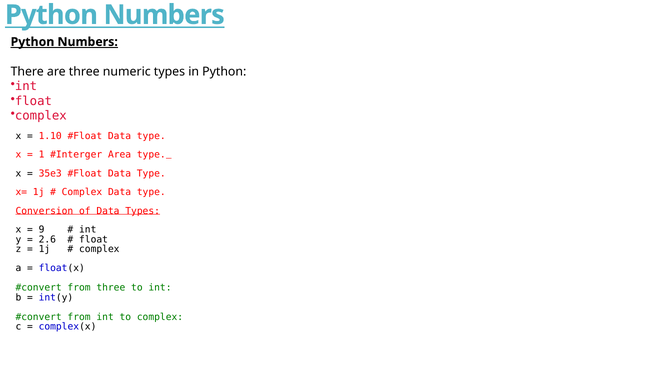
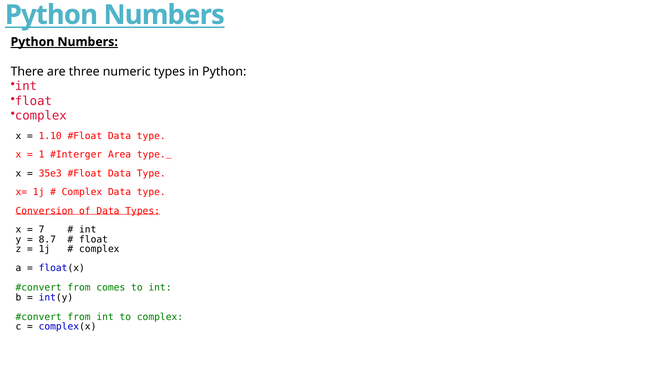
9: 9 -> 7 (42, 229)
2.6: 2.6 -> 8.7 (47, 239)
from three: three -> comes (111, 287)
